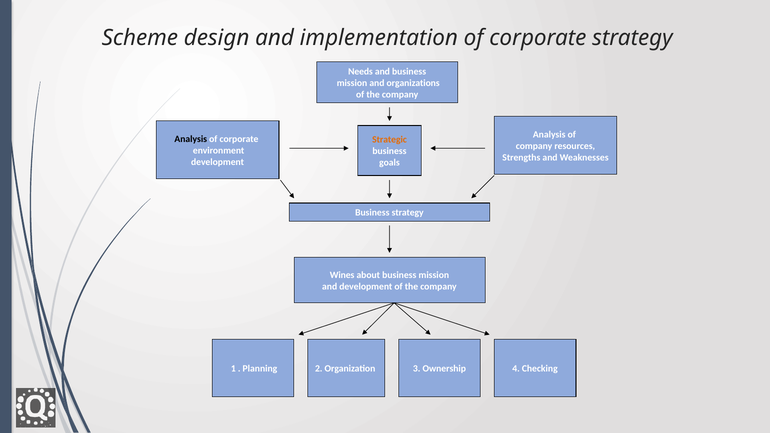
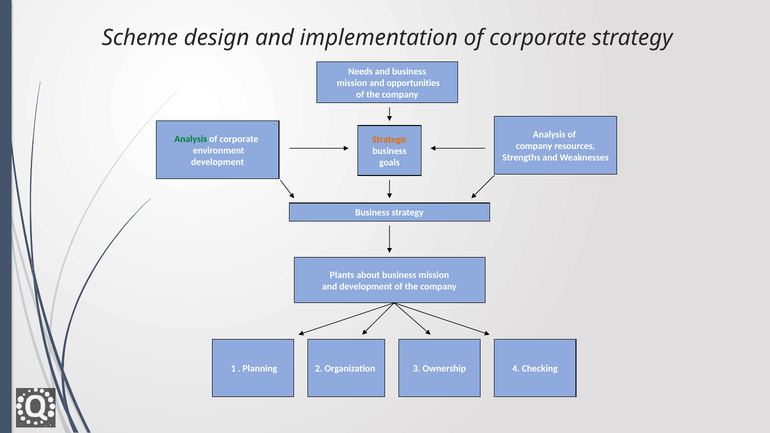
organizations: organizations -> opportunities (413, 83)
Analysis colour: black -> green (191, 139)
Wines: Wines -> Plants (342, 275)
